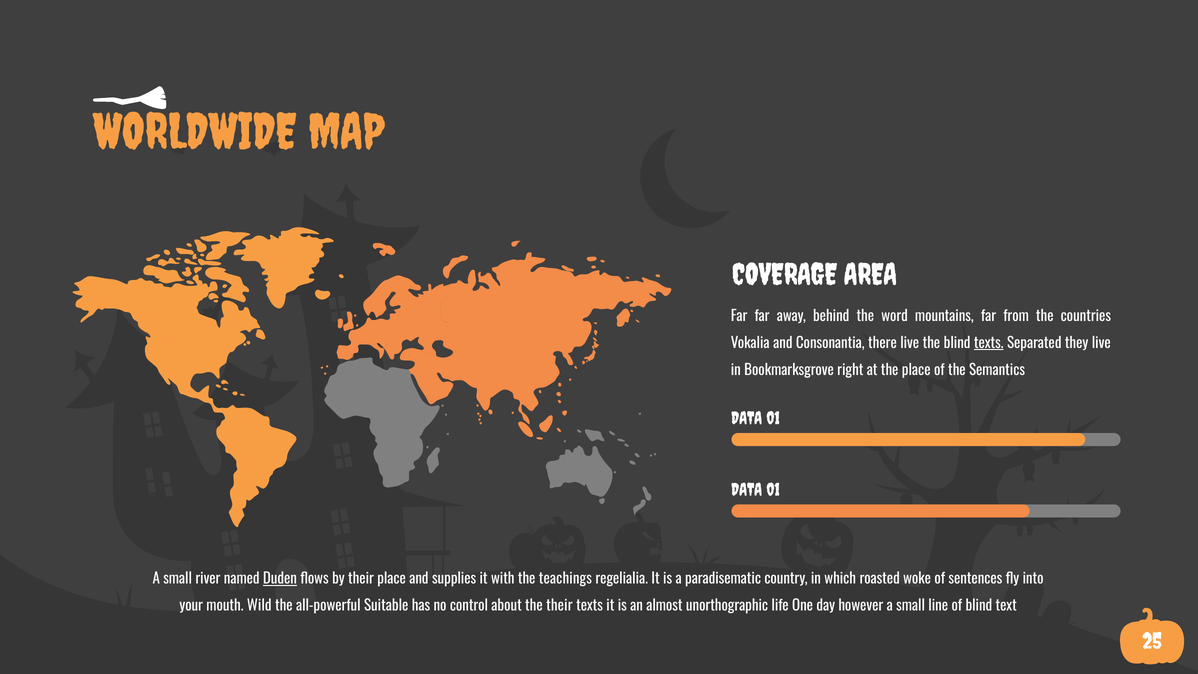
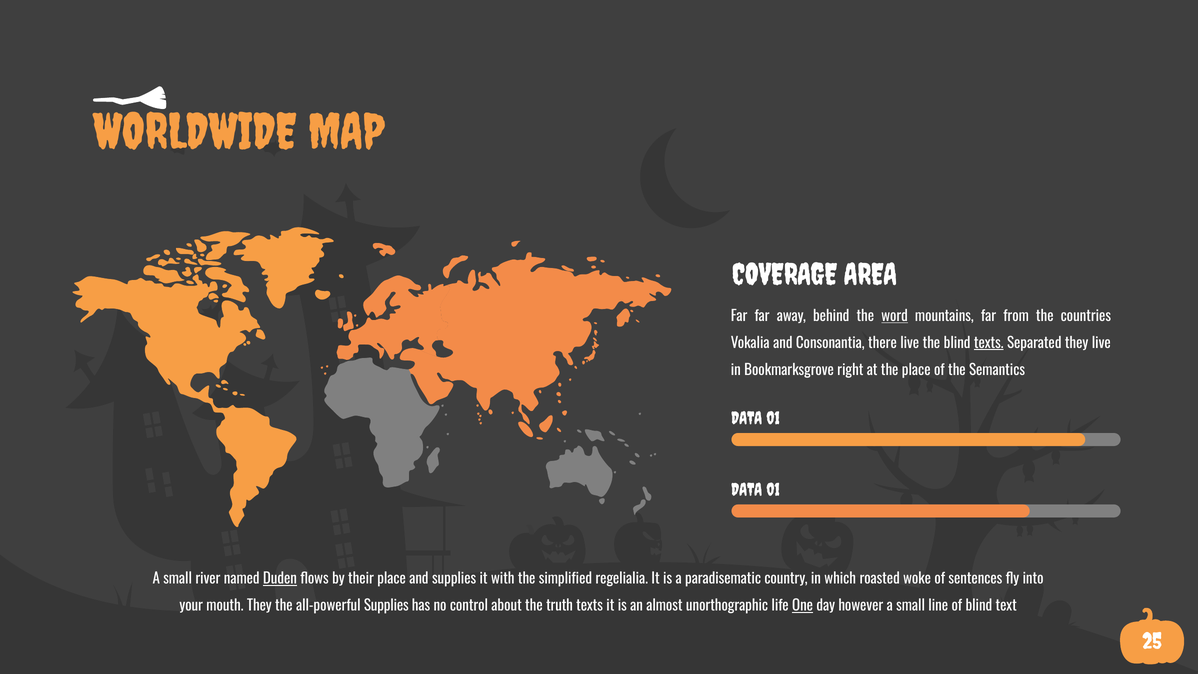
word underline: none -> present (895, 316)
teachings: teachings -> simplified (565, 579)
mouth Wild: Wild -> They (259, 606)
all-powerful Suitable: Suitable -> Supplies (386, 606)
the their: their -> truth (560, 606)
One underline: none -> present (803, 606)
